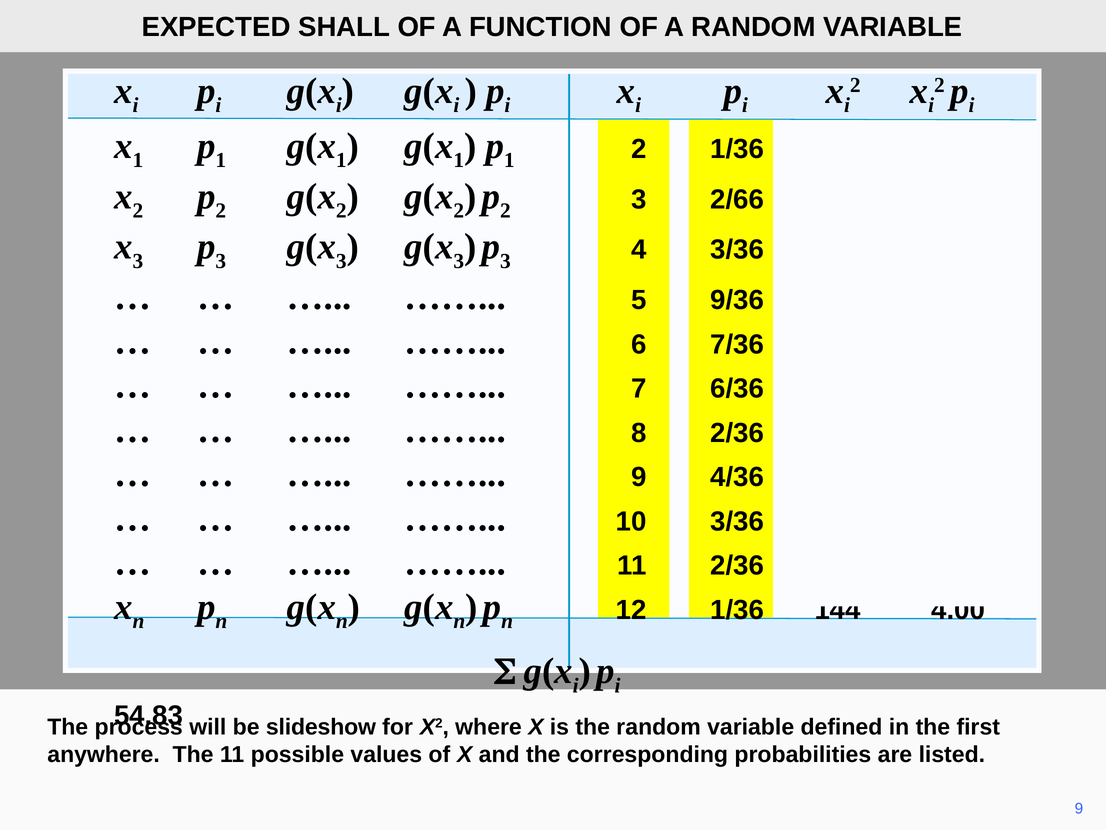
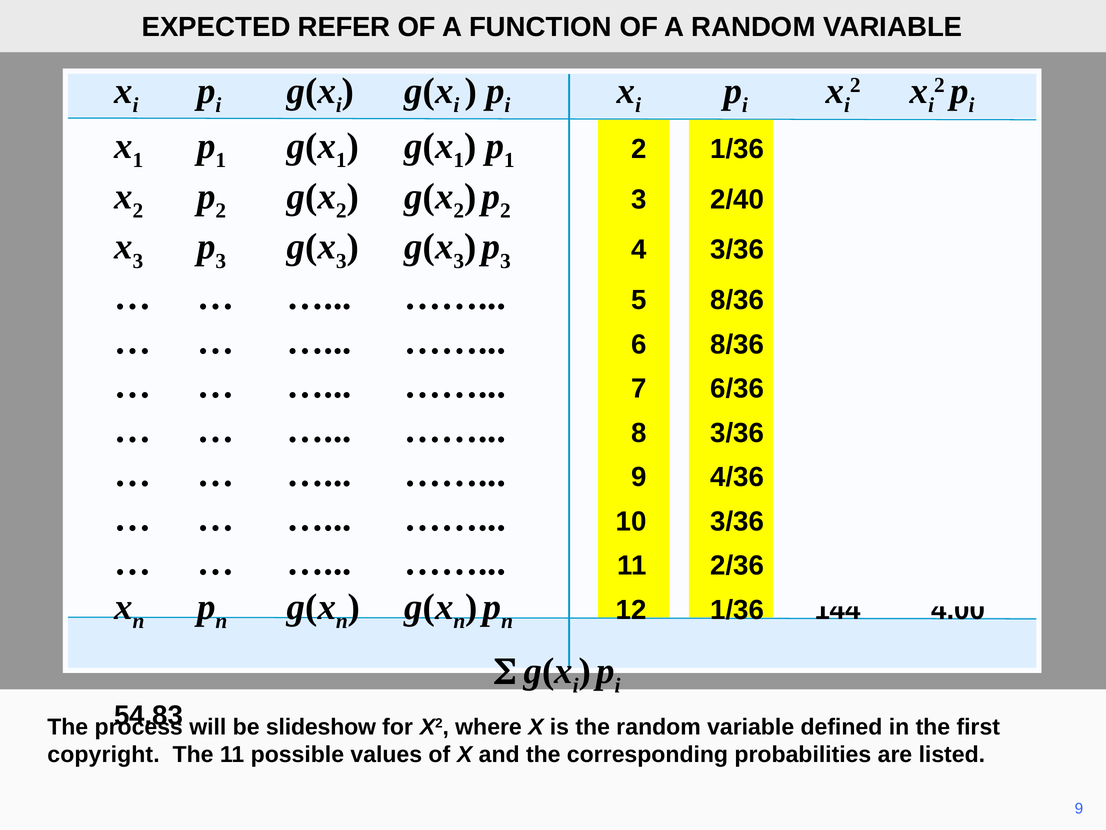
SHALL: SHALL -> REFER (344, 27)
2/66: 2/66 -> 2/40 (737, 199)
5 9/36: 9/36 -> 8/36 (737, 300)
6 7/36: 7/36 -> 8/36 (737, 344)
8 2/36: 2/36 -> 3/36 (737, 433)
anywhere: anywhere -> copyright (103, 754)
